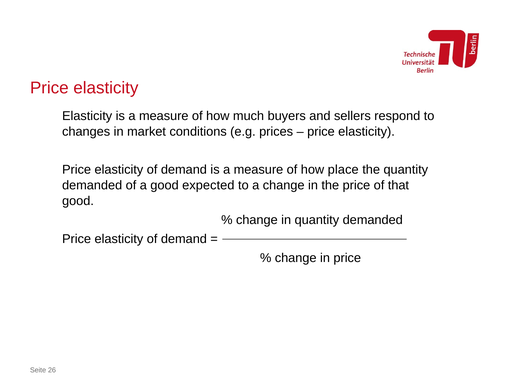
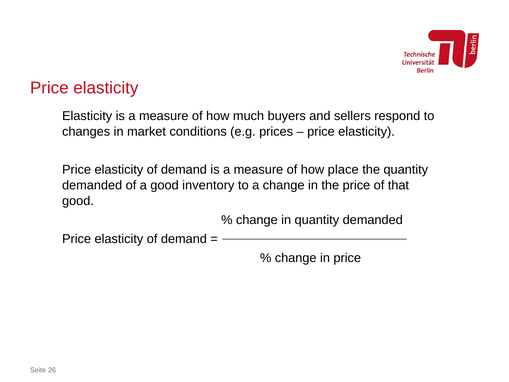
expected: expected -> inventory (208, 185)
